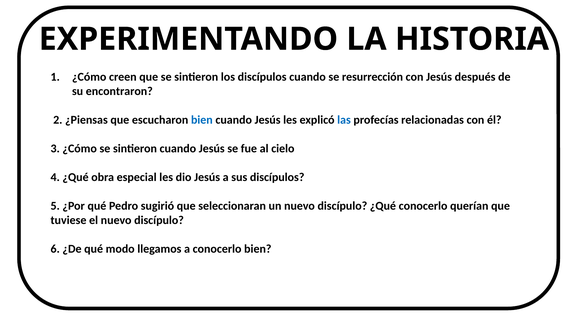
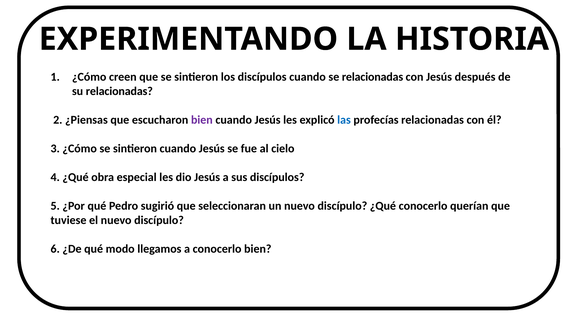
se resurrección: resurrección -> relacionadas (373, 77)
su encontraron: encontraron -> relacionadas (119, 91)
bien colour: blue -> purple (202, 120)
